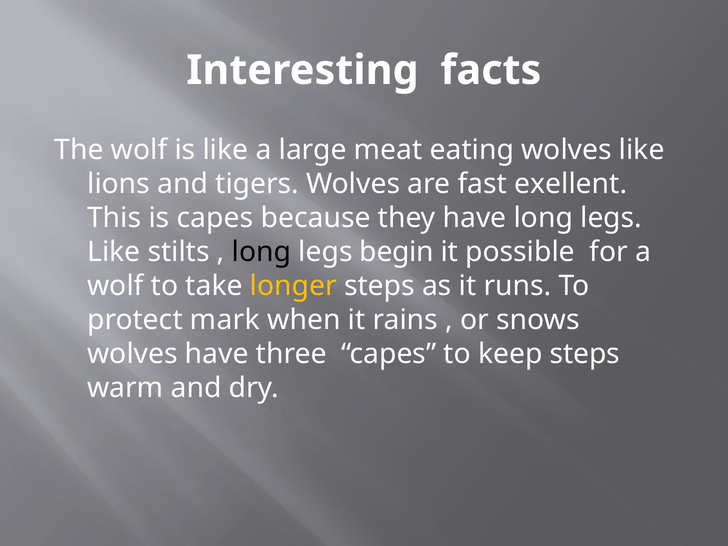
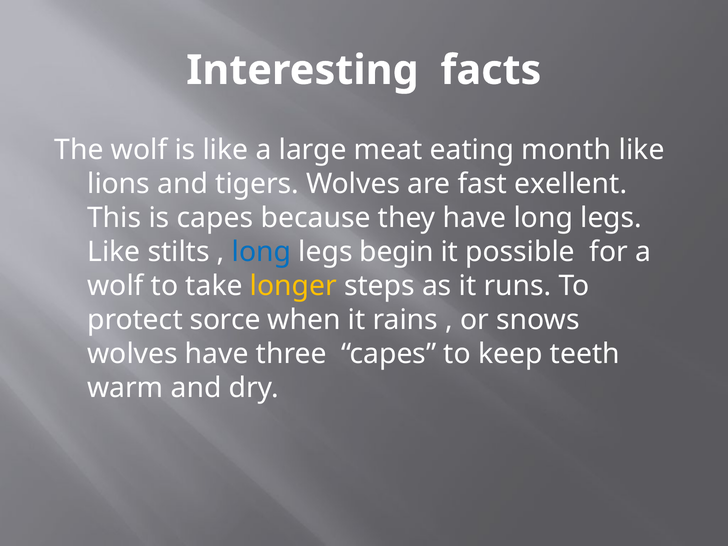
eating wolves: wolves -> month (566, 150)
long colour: black -> blue (261, 252)
mark: mark -> sorce (225, 320)
keep steps: steps -> teeth (585, 354)
